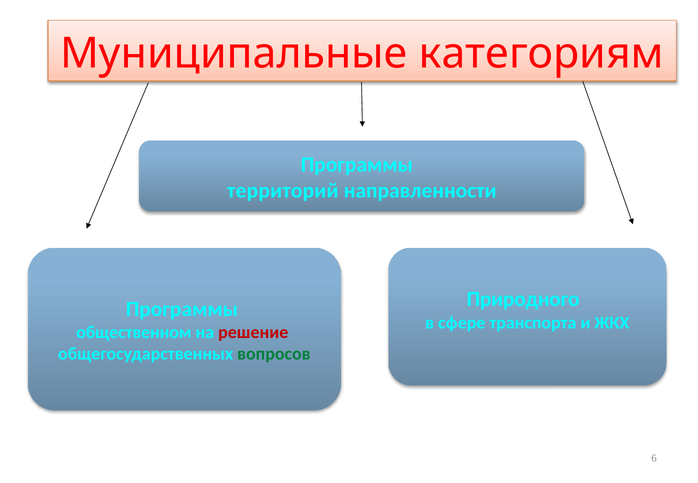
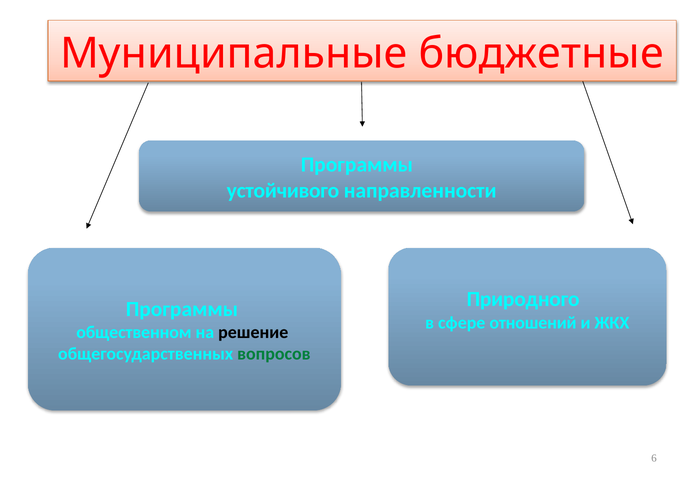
категориям: категориям -> бюджетные (541, 54)
территорий: территорий -> устойчивого (283, 191)
транспорта: транспорта -> отношений (533, 323)
решение colour: red -> black (253, 333)
